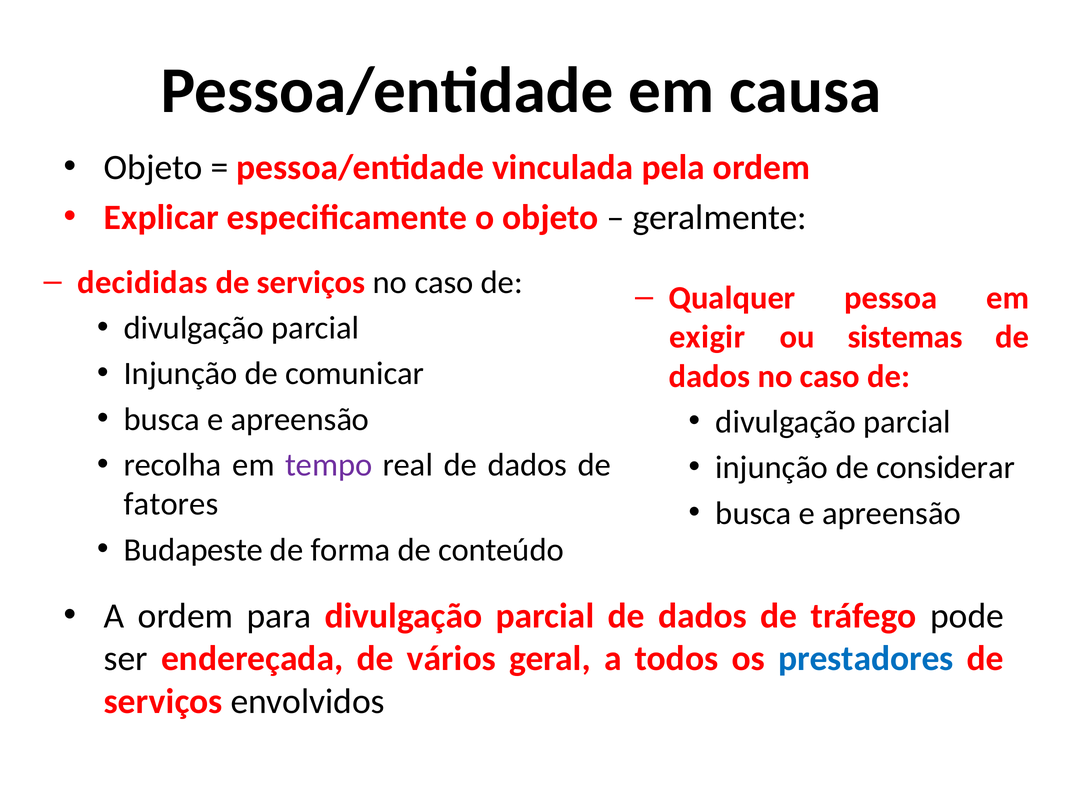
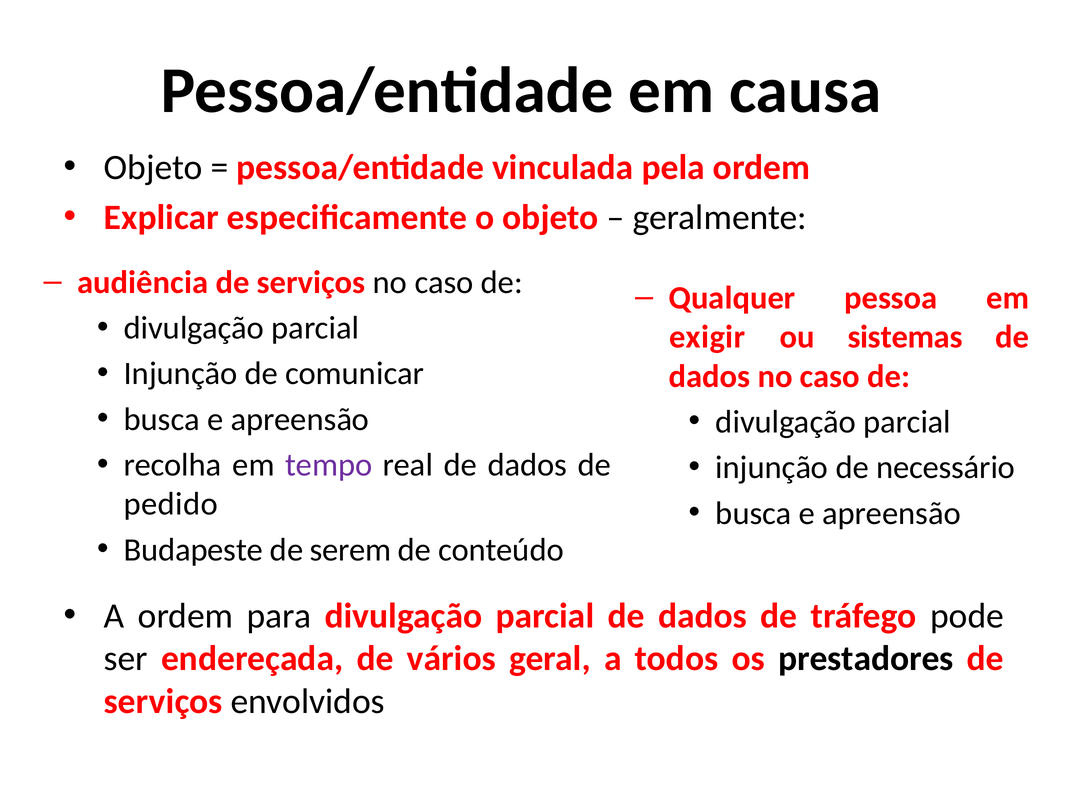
decididas: decididas -> audiência (143, 282)
considerar: considerar -> necessário (946, 468)
fatores: fatores -> pedido (171, 504)
forma: forma -> serem (351, 550)
prestadores colour: blue -> black (866, 659)
